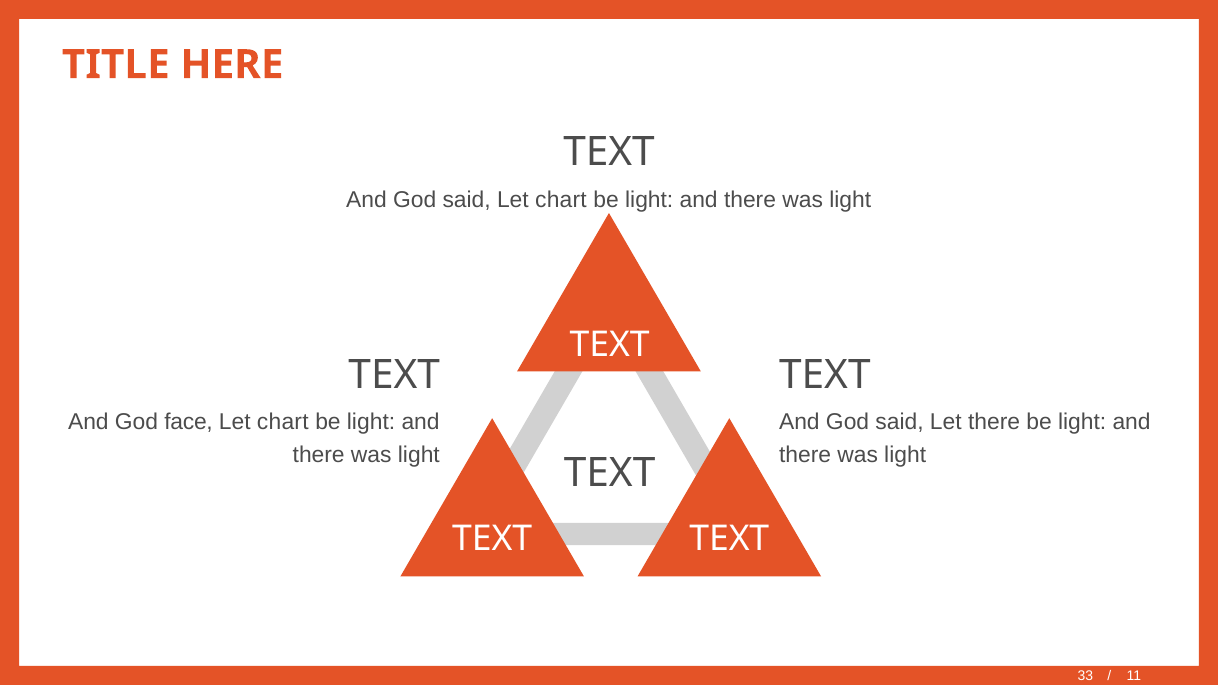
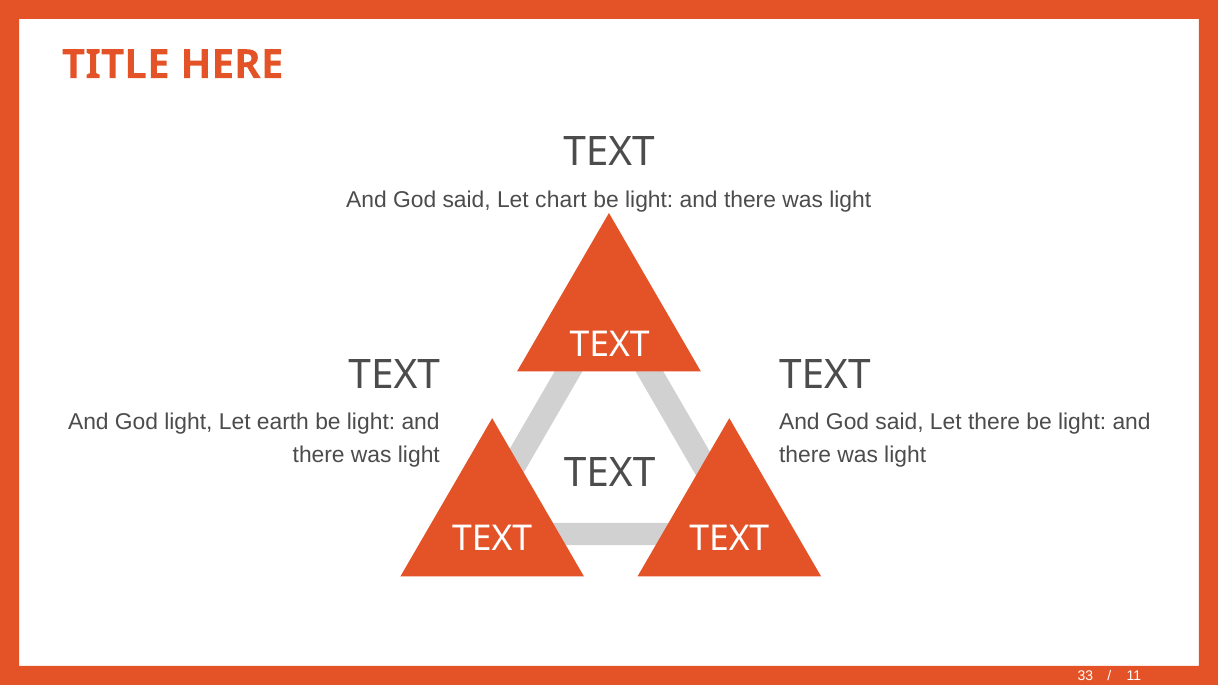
God face: face -> light (188, 422)
chart: chart -> earth (283, 422)
